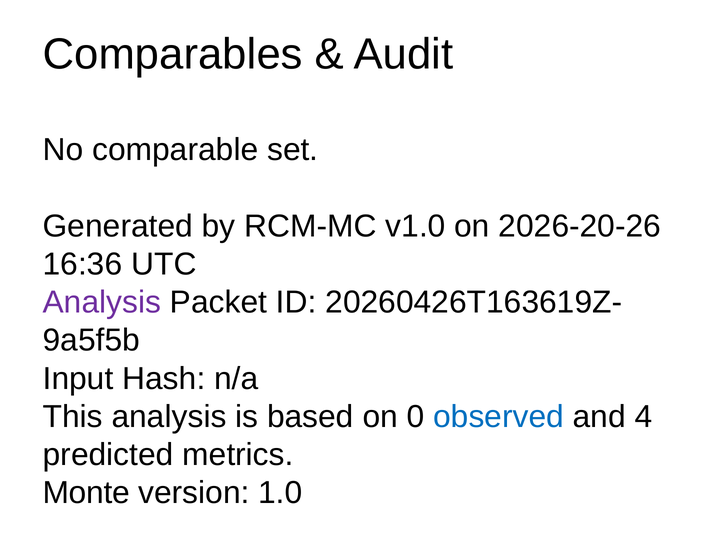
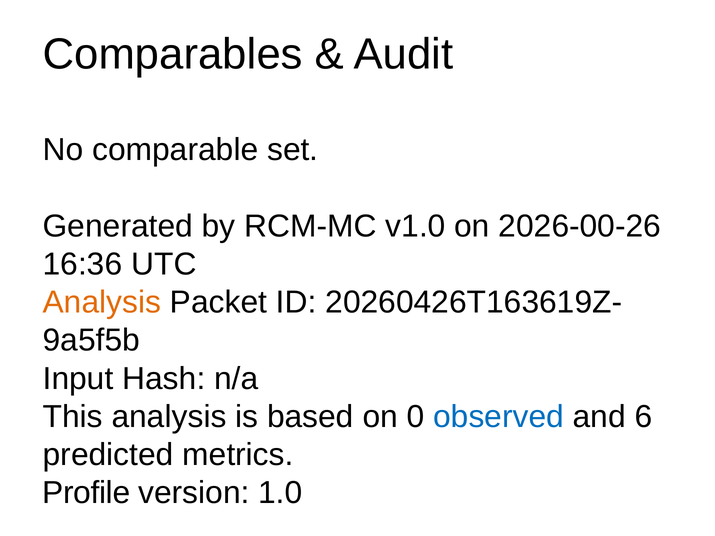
2026-20-26: 2026-20-26 -> 2026-00-26 (580, 226)
Analysis colour: purple -> orange (102, 303)
4: 4 -> 6 (644, 417)
Monte: Monte -> Profile (86, 493)
